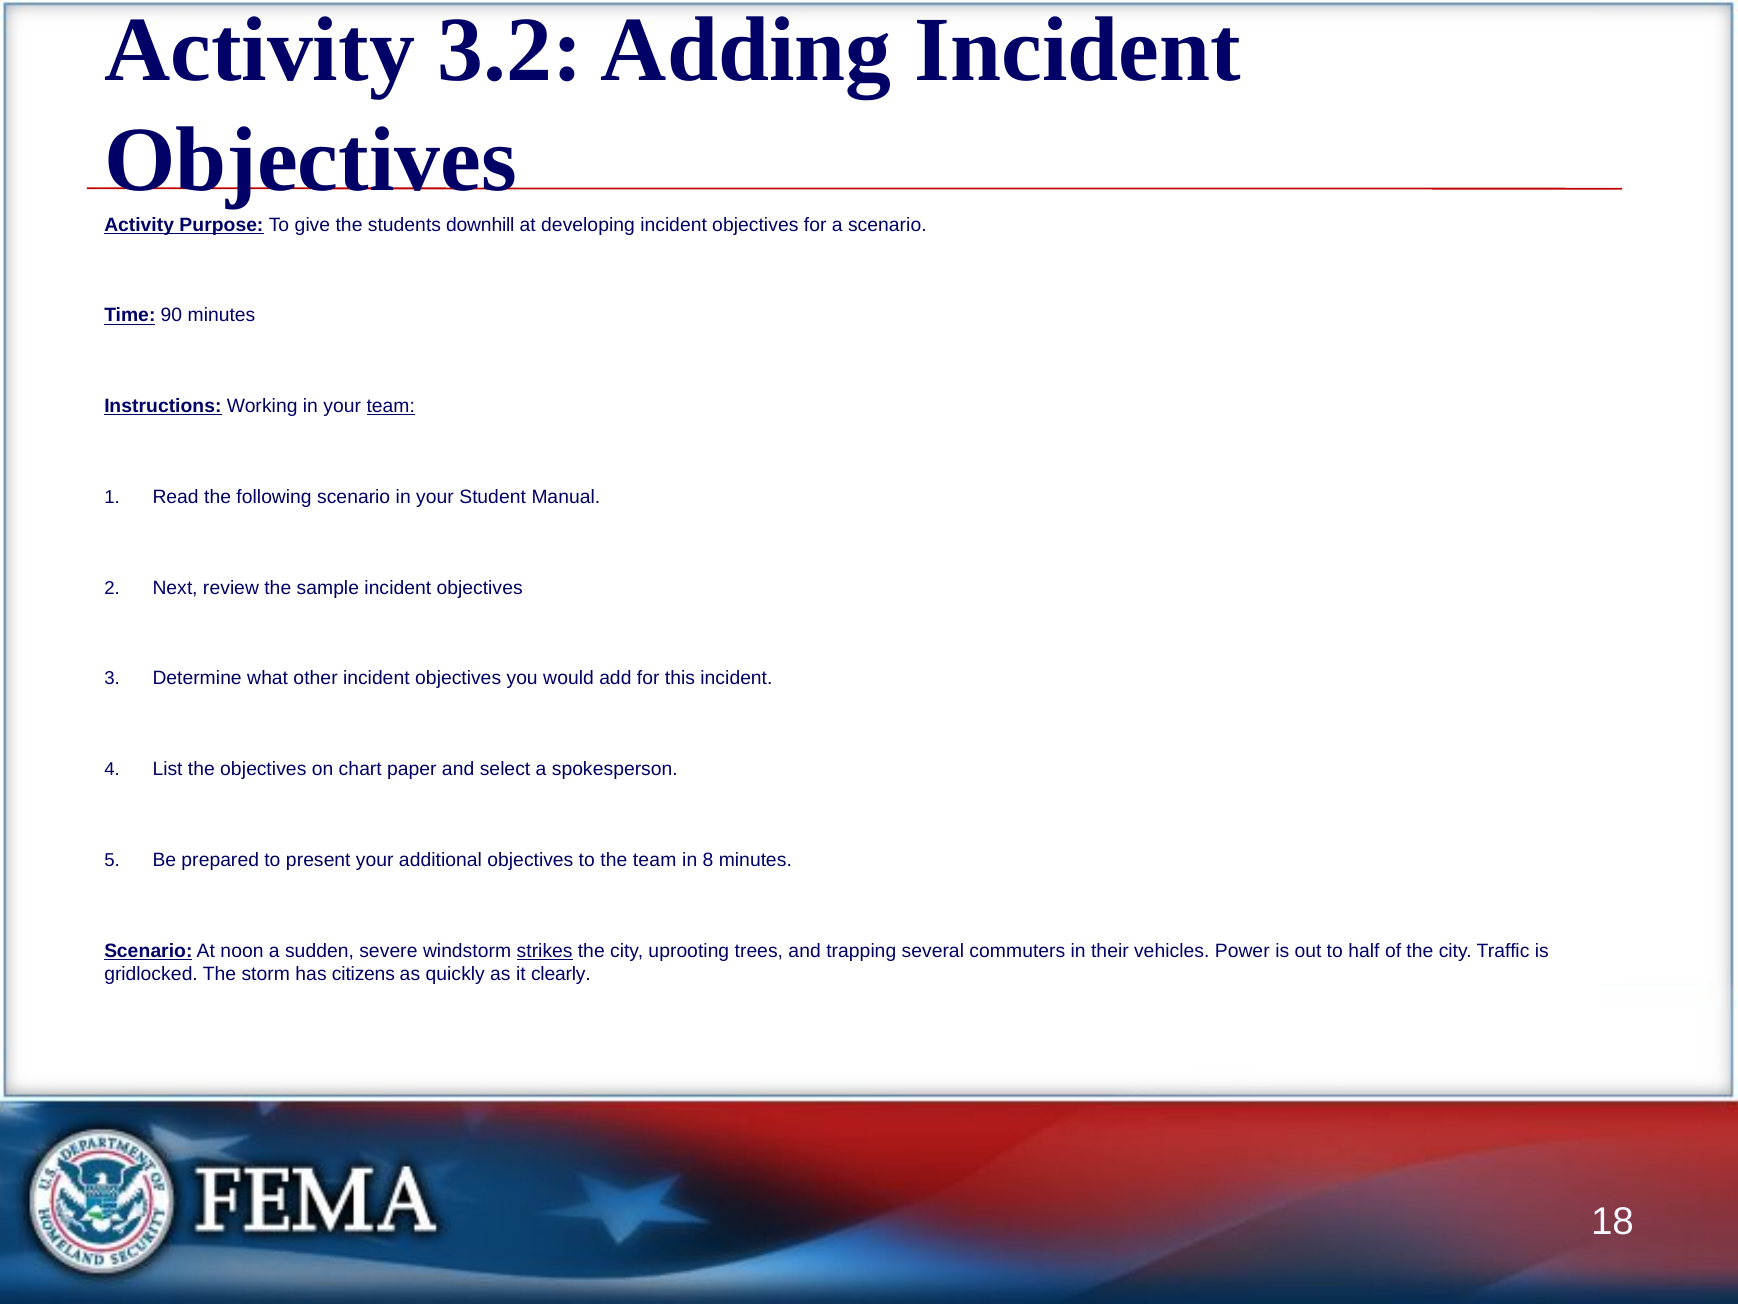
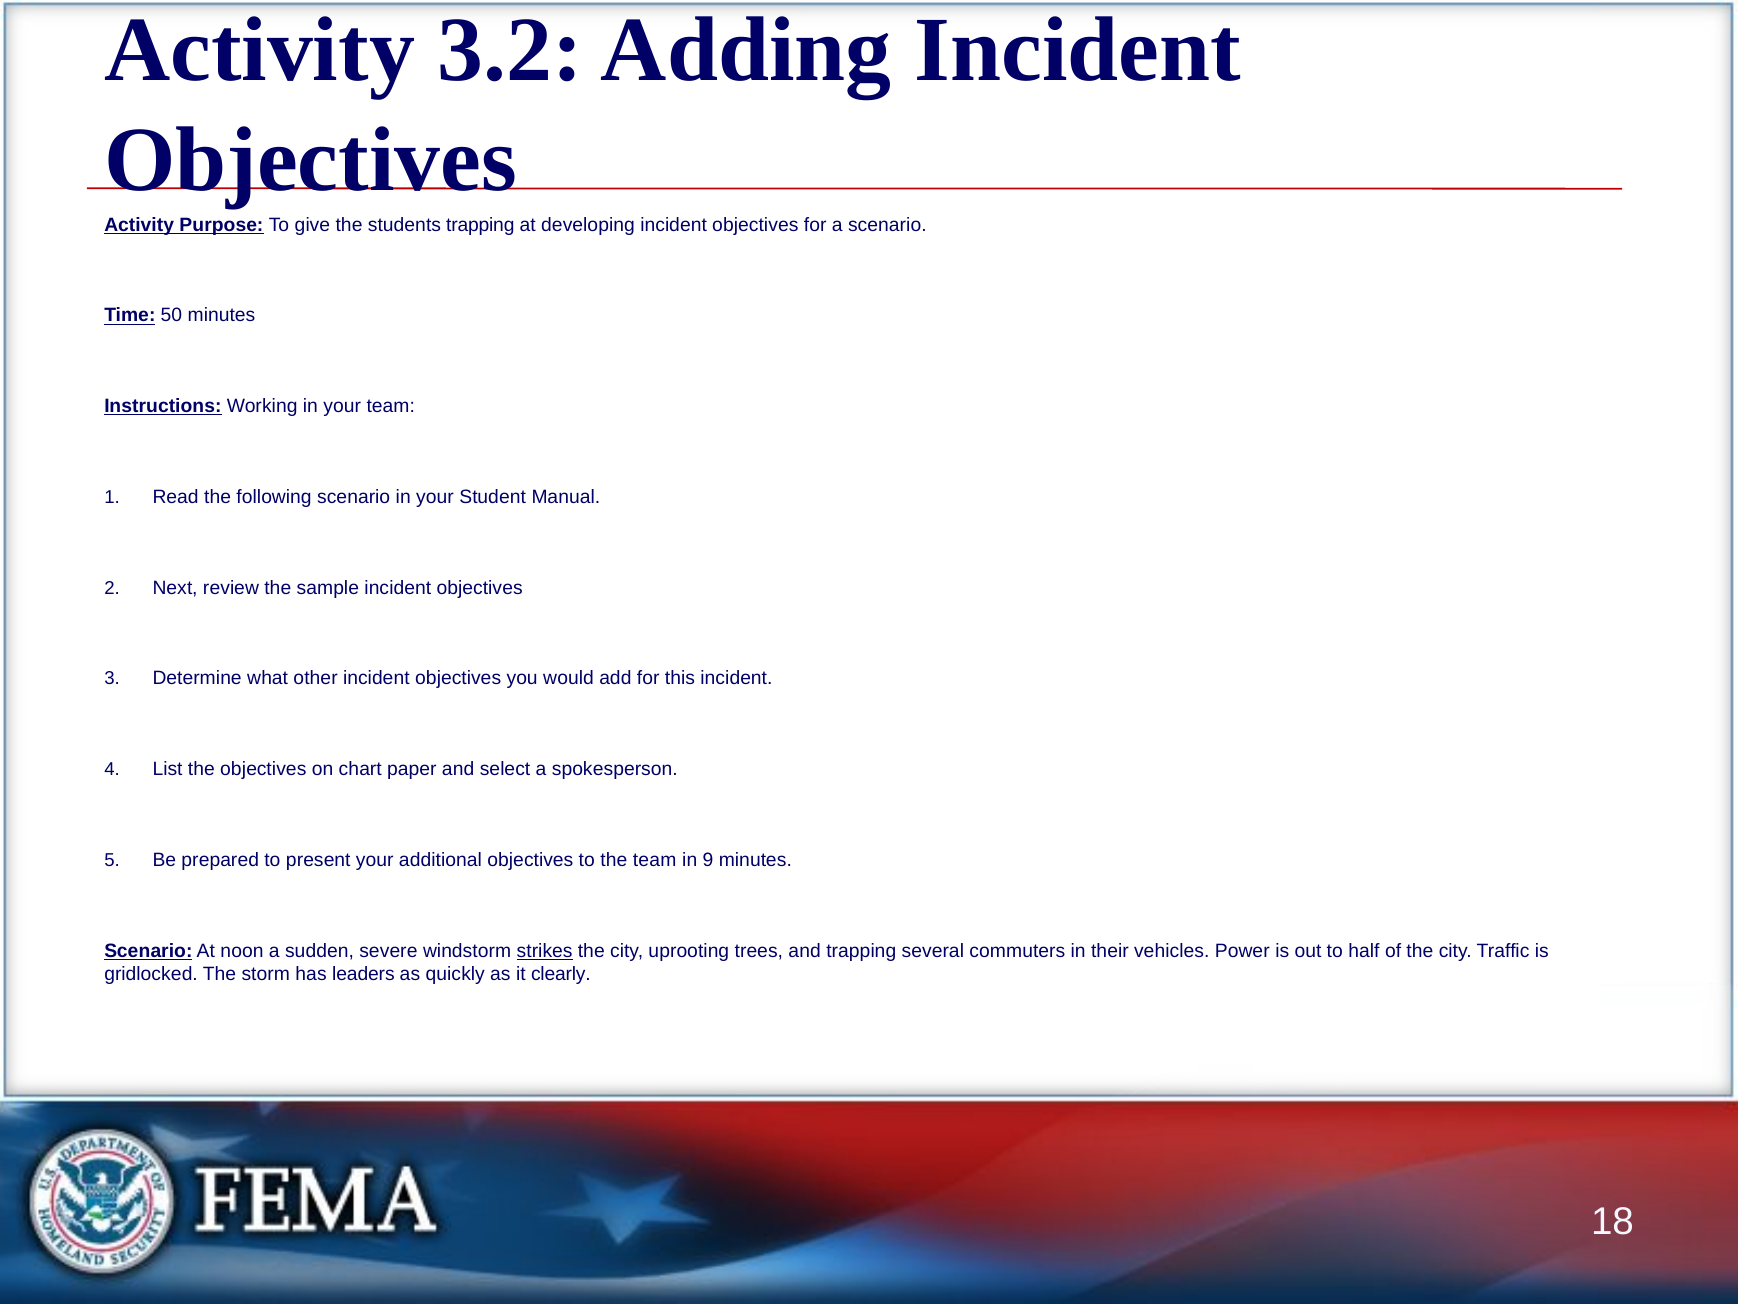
students downhill: downhill -> trapping (480, 225)
90: 90 -> 50 (171, 315)
team underline: present -> none (391, 406)
8: 8 -> 9 (708, 860)
citizens: citizens -> leaders (363, 974)
